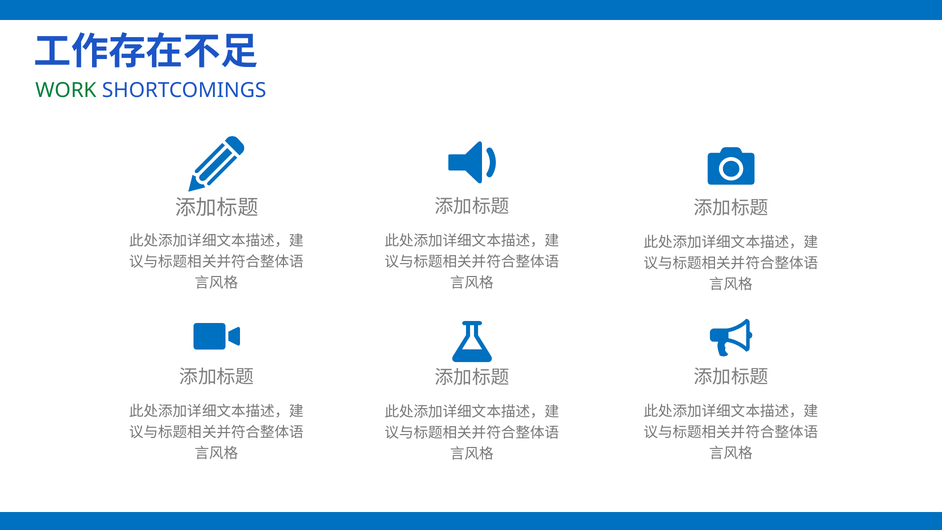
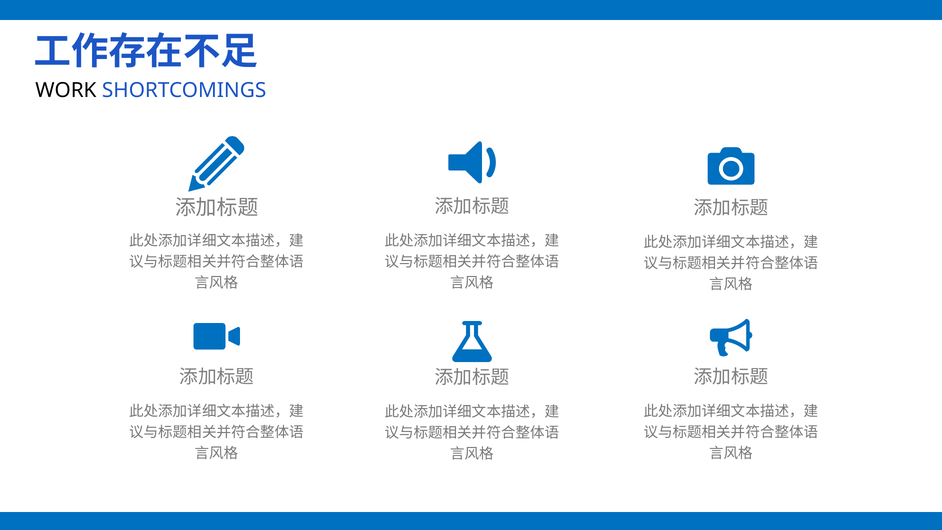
WORK colour: green -> black (66, 90)
